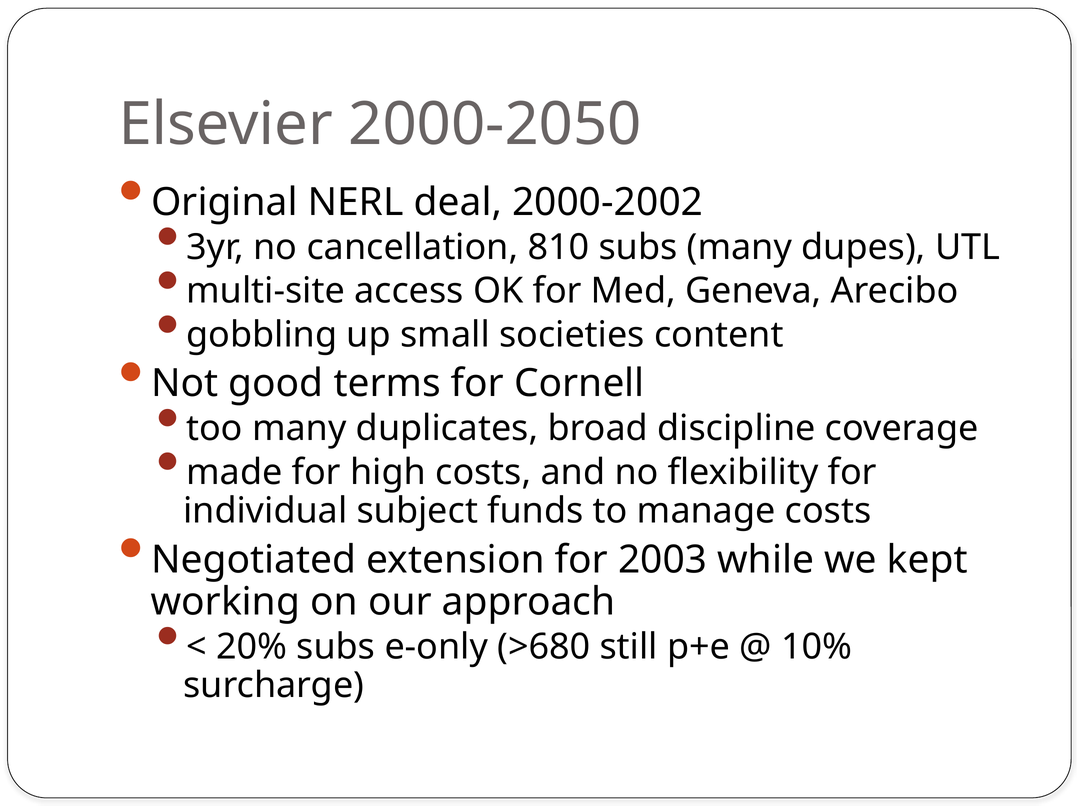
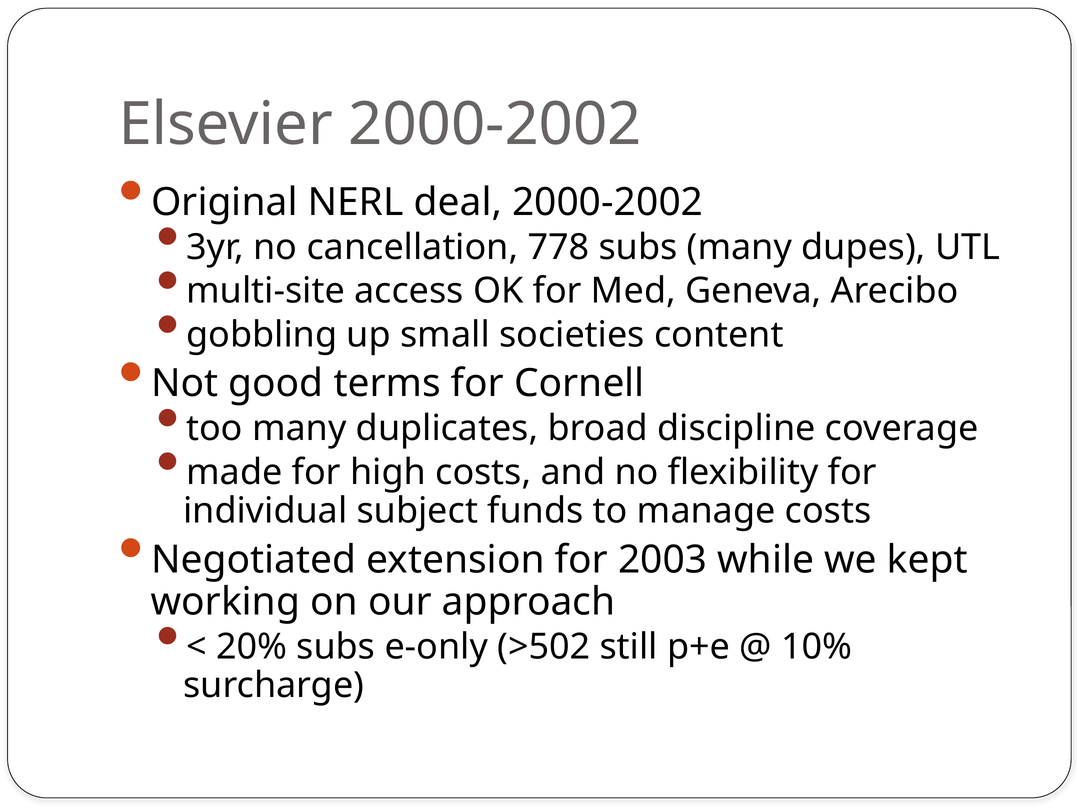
Elsevier 2000-2050: 2000-2050 -> 2000-2002 (495, 125)
810: 810 -> 778 (559, 247)
>680: >680 -> >502 (544, 647)
